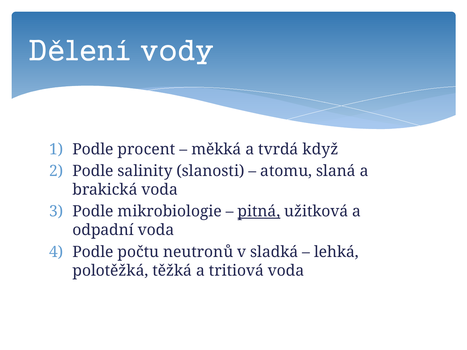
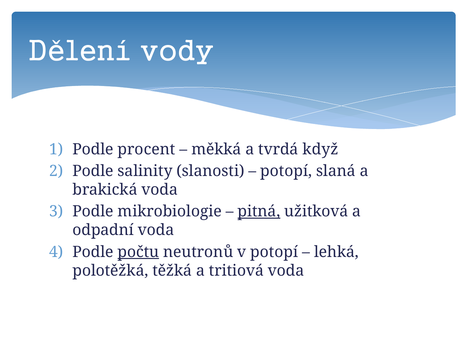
atomu: atomu -> potopí (286, 171)
počtu underline: none -> present (138, 252)
v sladká: sladká -> potopí (274, 252)
